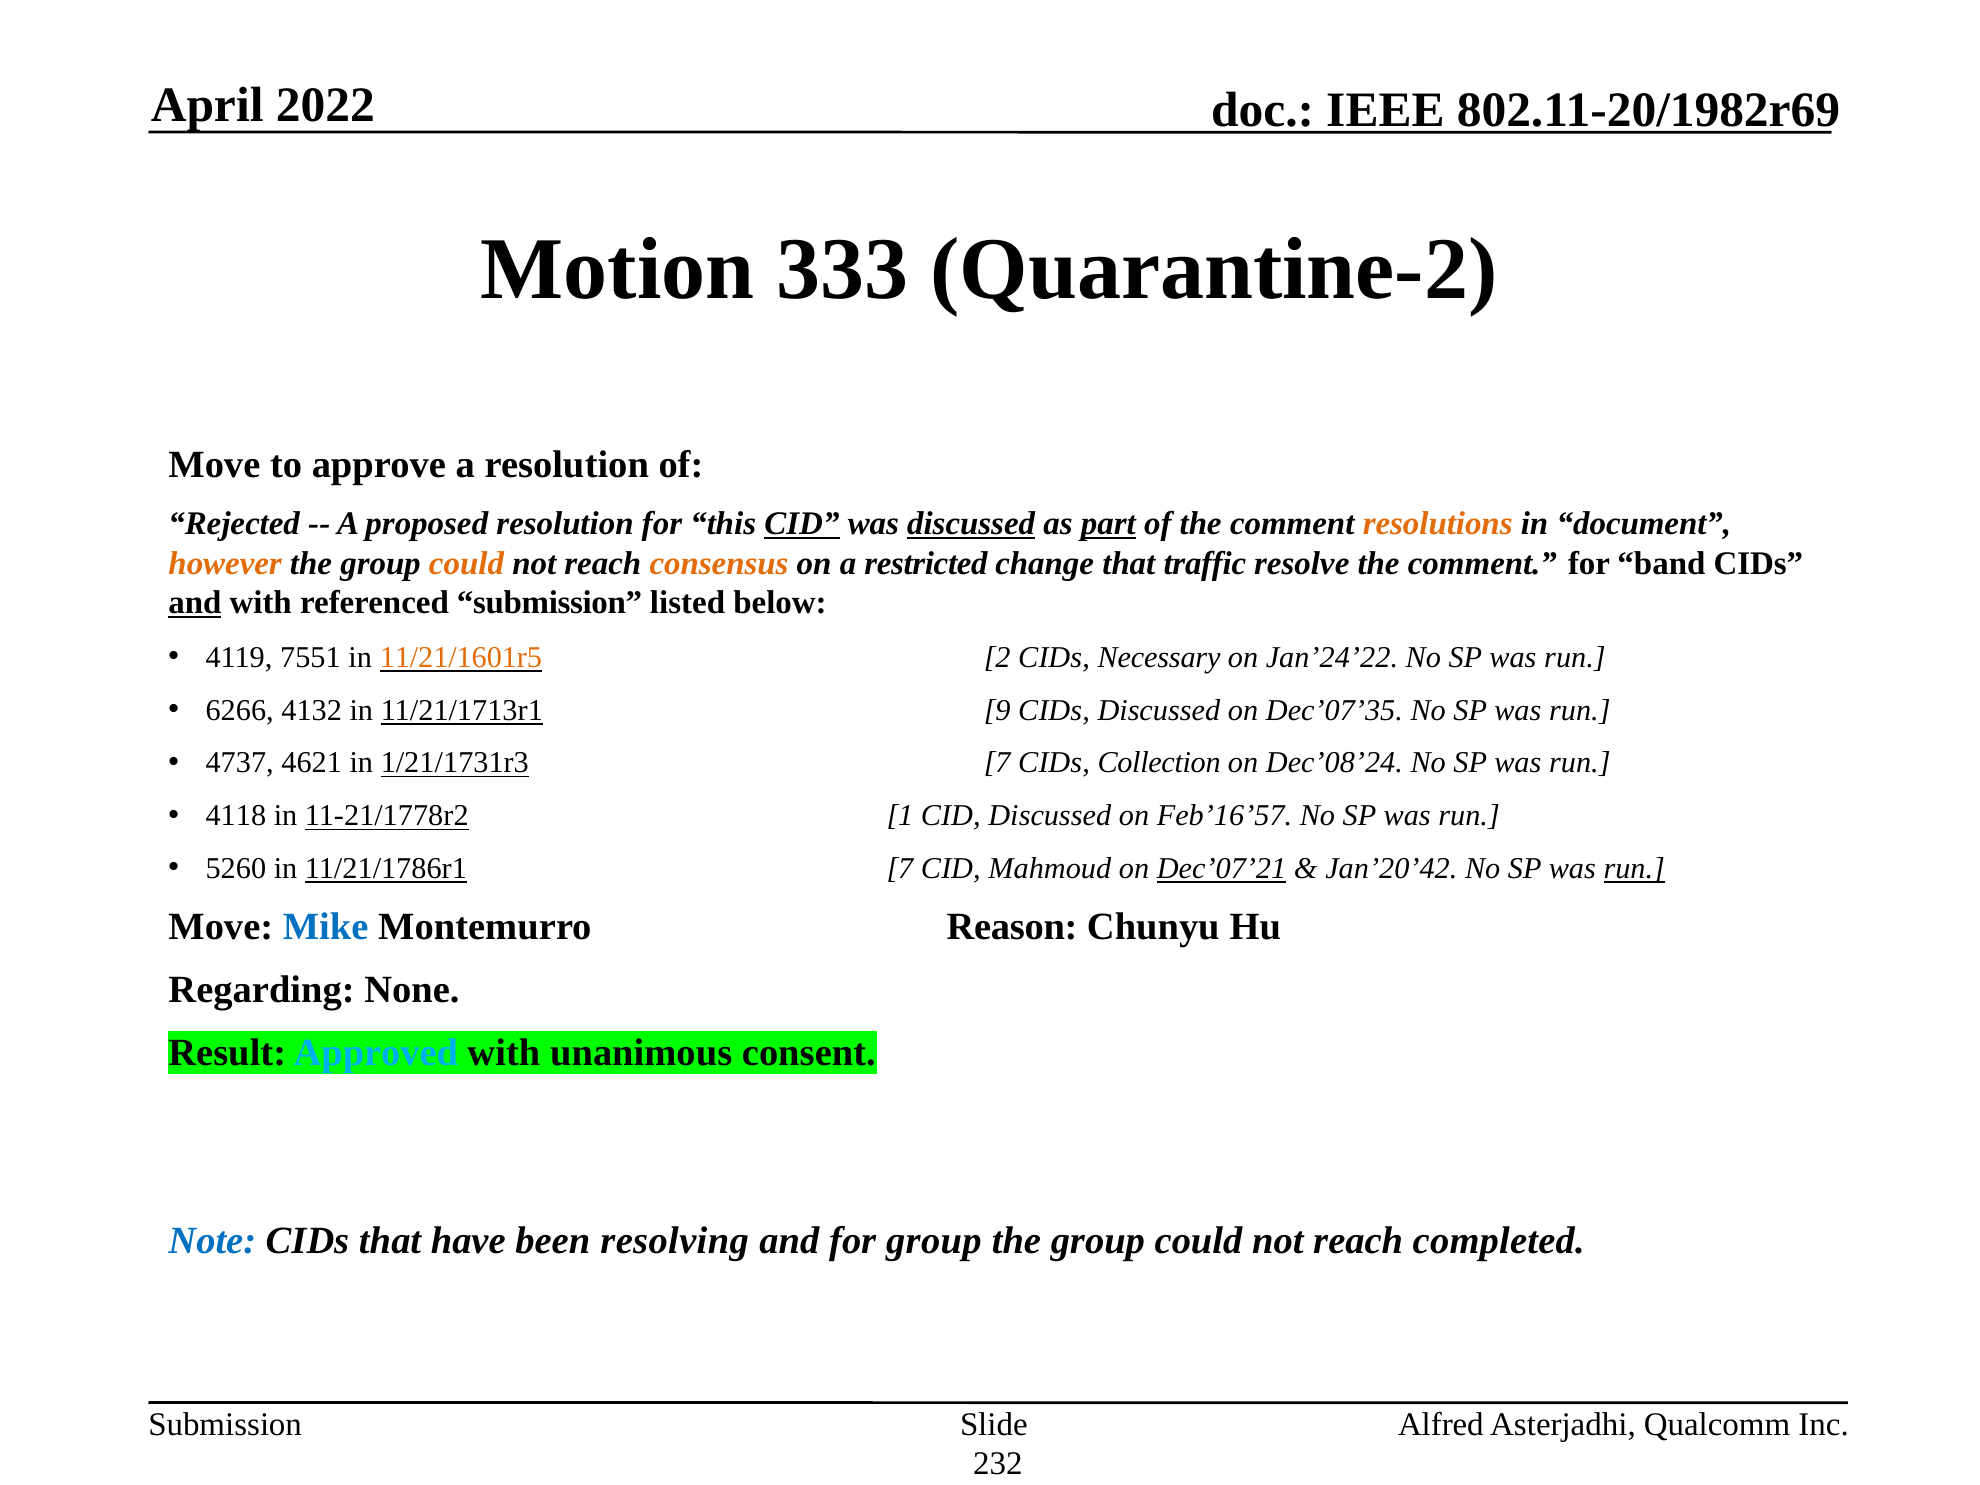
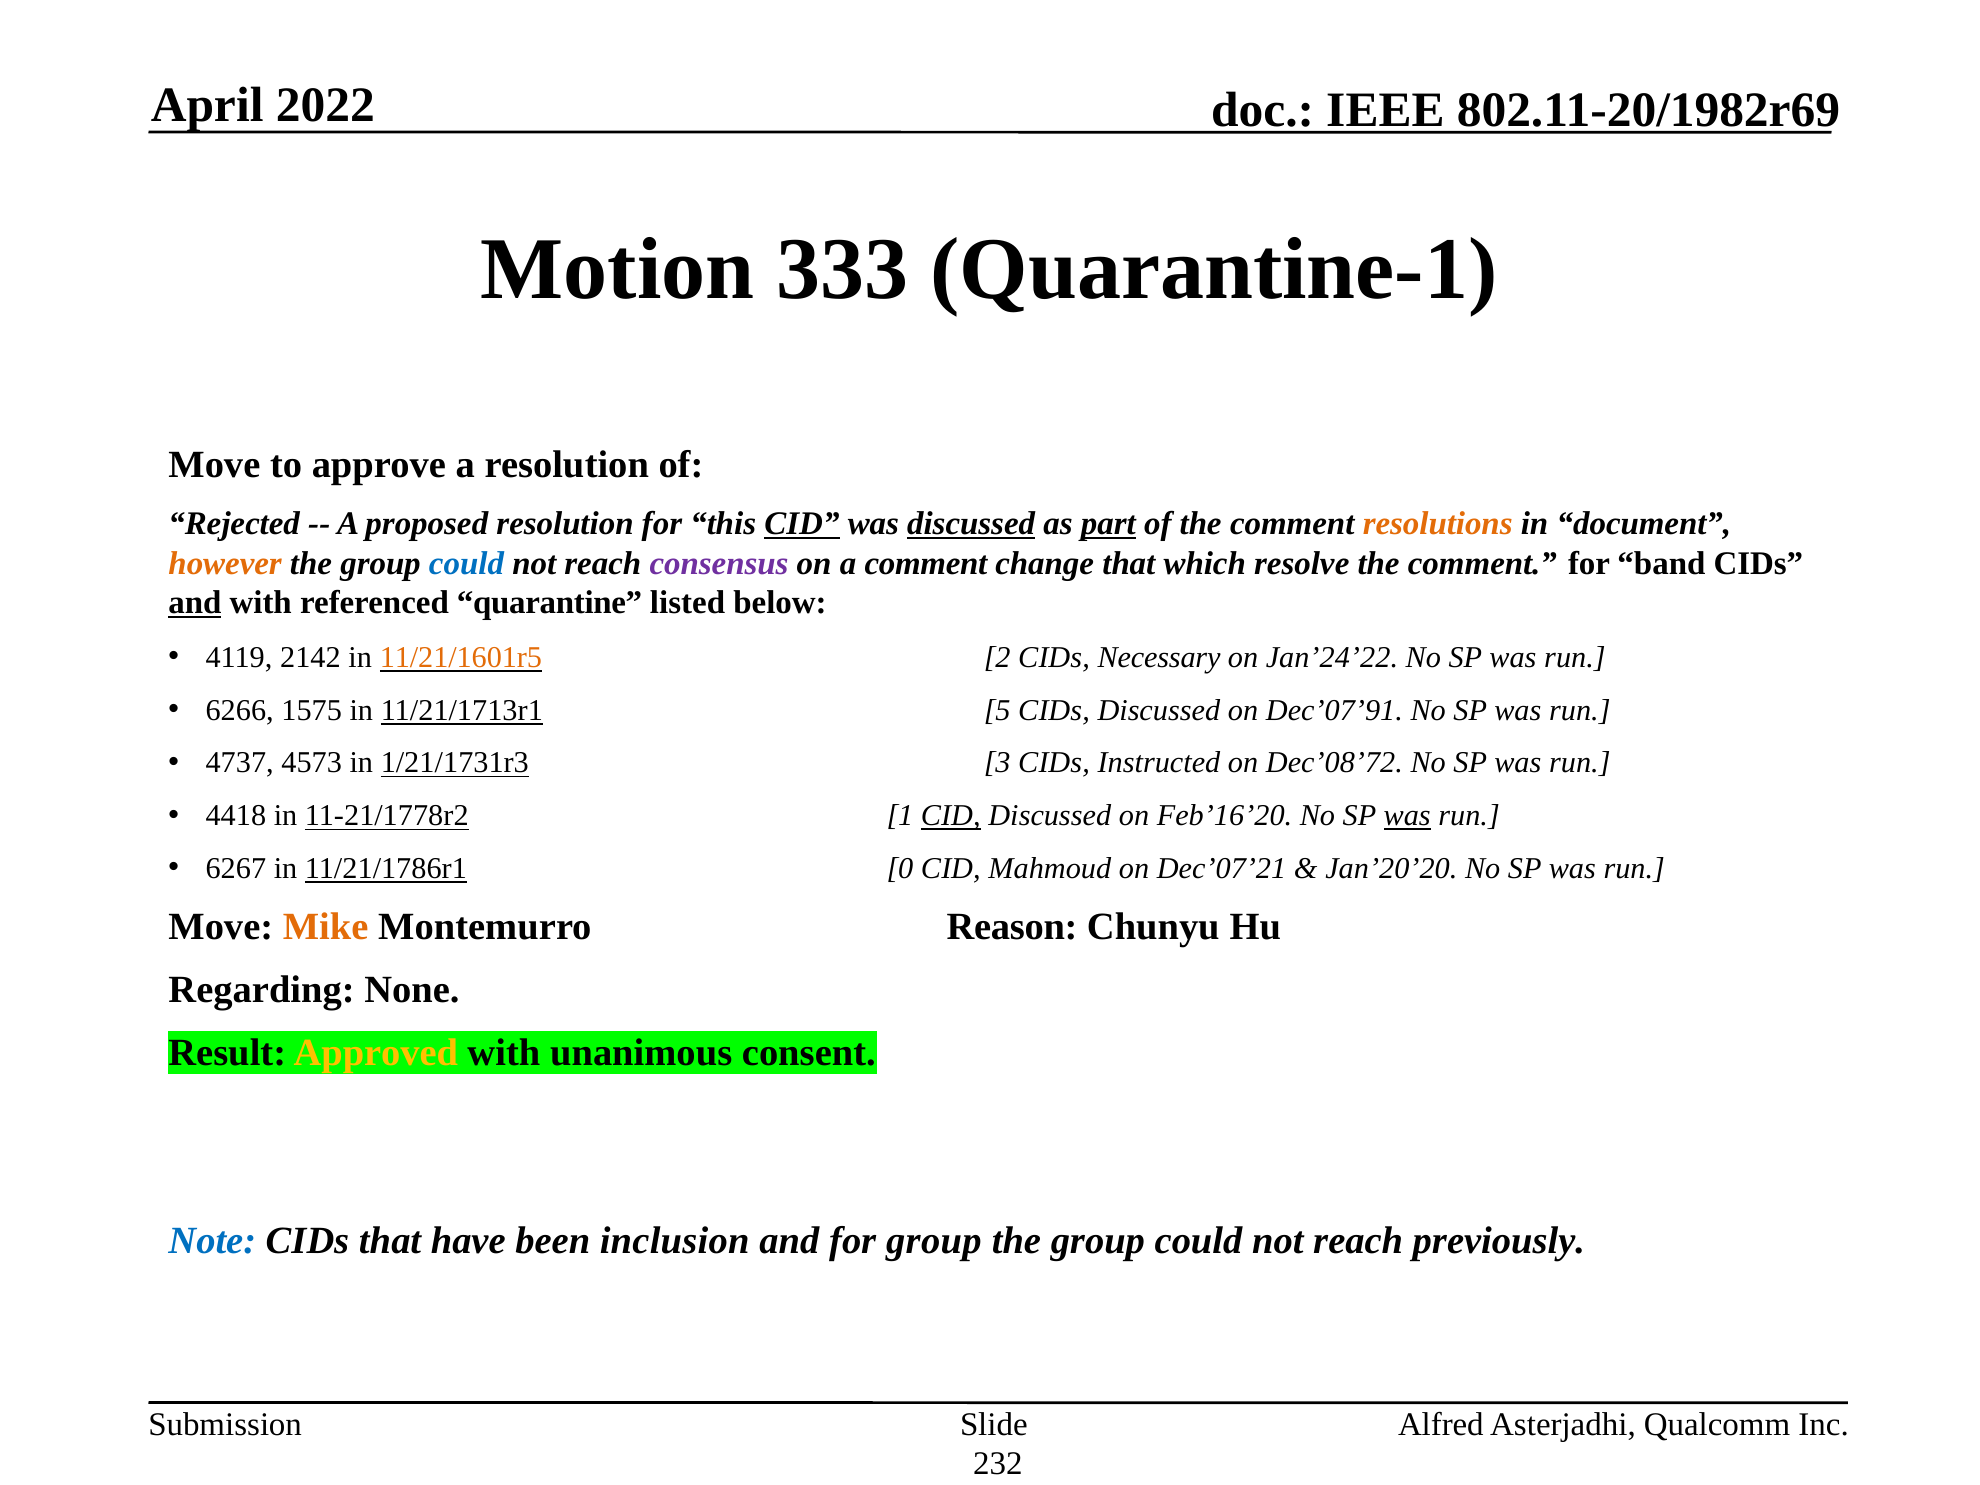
Quarantine-2: Quarantine-2 -> Quarantine-1 (1214, 270)
could colour: orange -> blue (466, 563)
consensus colour: orange -> purple (719, 563)
a restricted: restricted -> comment (926, 563)
traffic: traffic -> which (1205, 563)
referenced submission: submission -> quarantine (550, 603)
7551: 7551 -> 2142 (310, 657)
4132: 4132 -> 1575 (312, 710)
9: 9 -> 5 (997, 710)
Dec’07’35: Dec’07’35 -> Dec’07’91 (1334, 710)
4621: 4621 -> 4573 (312, 763)
1/21/1731r3 7: 7 -> 3 (997, 763)
Collection: Collection -> Instructed (1159, 763)
Dec’08’24: Dec’08’24 -> Dec’08’72 (1334, 763)
4118: 4118 -> 4418 (236, 816)
CID underline: none -> present (951, 816)
Feb’16’57: Feb’16’57 -> Feb’16’20 (1225, 816)
was underline: none -> present (1407, 816)
5260: 5260 -> 6267 (236, 869)
11/21/1786r1 7: 7 -> 0 (900, 869)
Dec’07’21 underline: present -> none (1222, 869)
Jan’20’42: Jan’20’42 -> Jan’20’20 (1391, 869)
run underline: present -> none (1634, 869)
Mike colour: blue -> orange (326, 927)
Approved colour: light blue -> yellow (376, 1053)
resolving: resolving -> inclusion (675, 1241)
completed: completed -> previously (1499, 1241)
